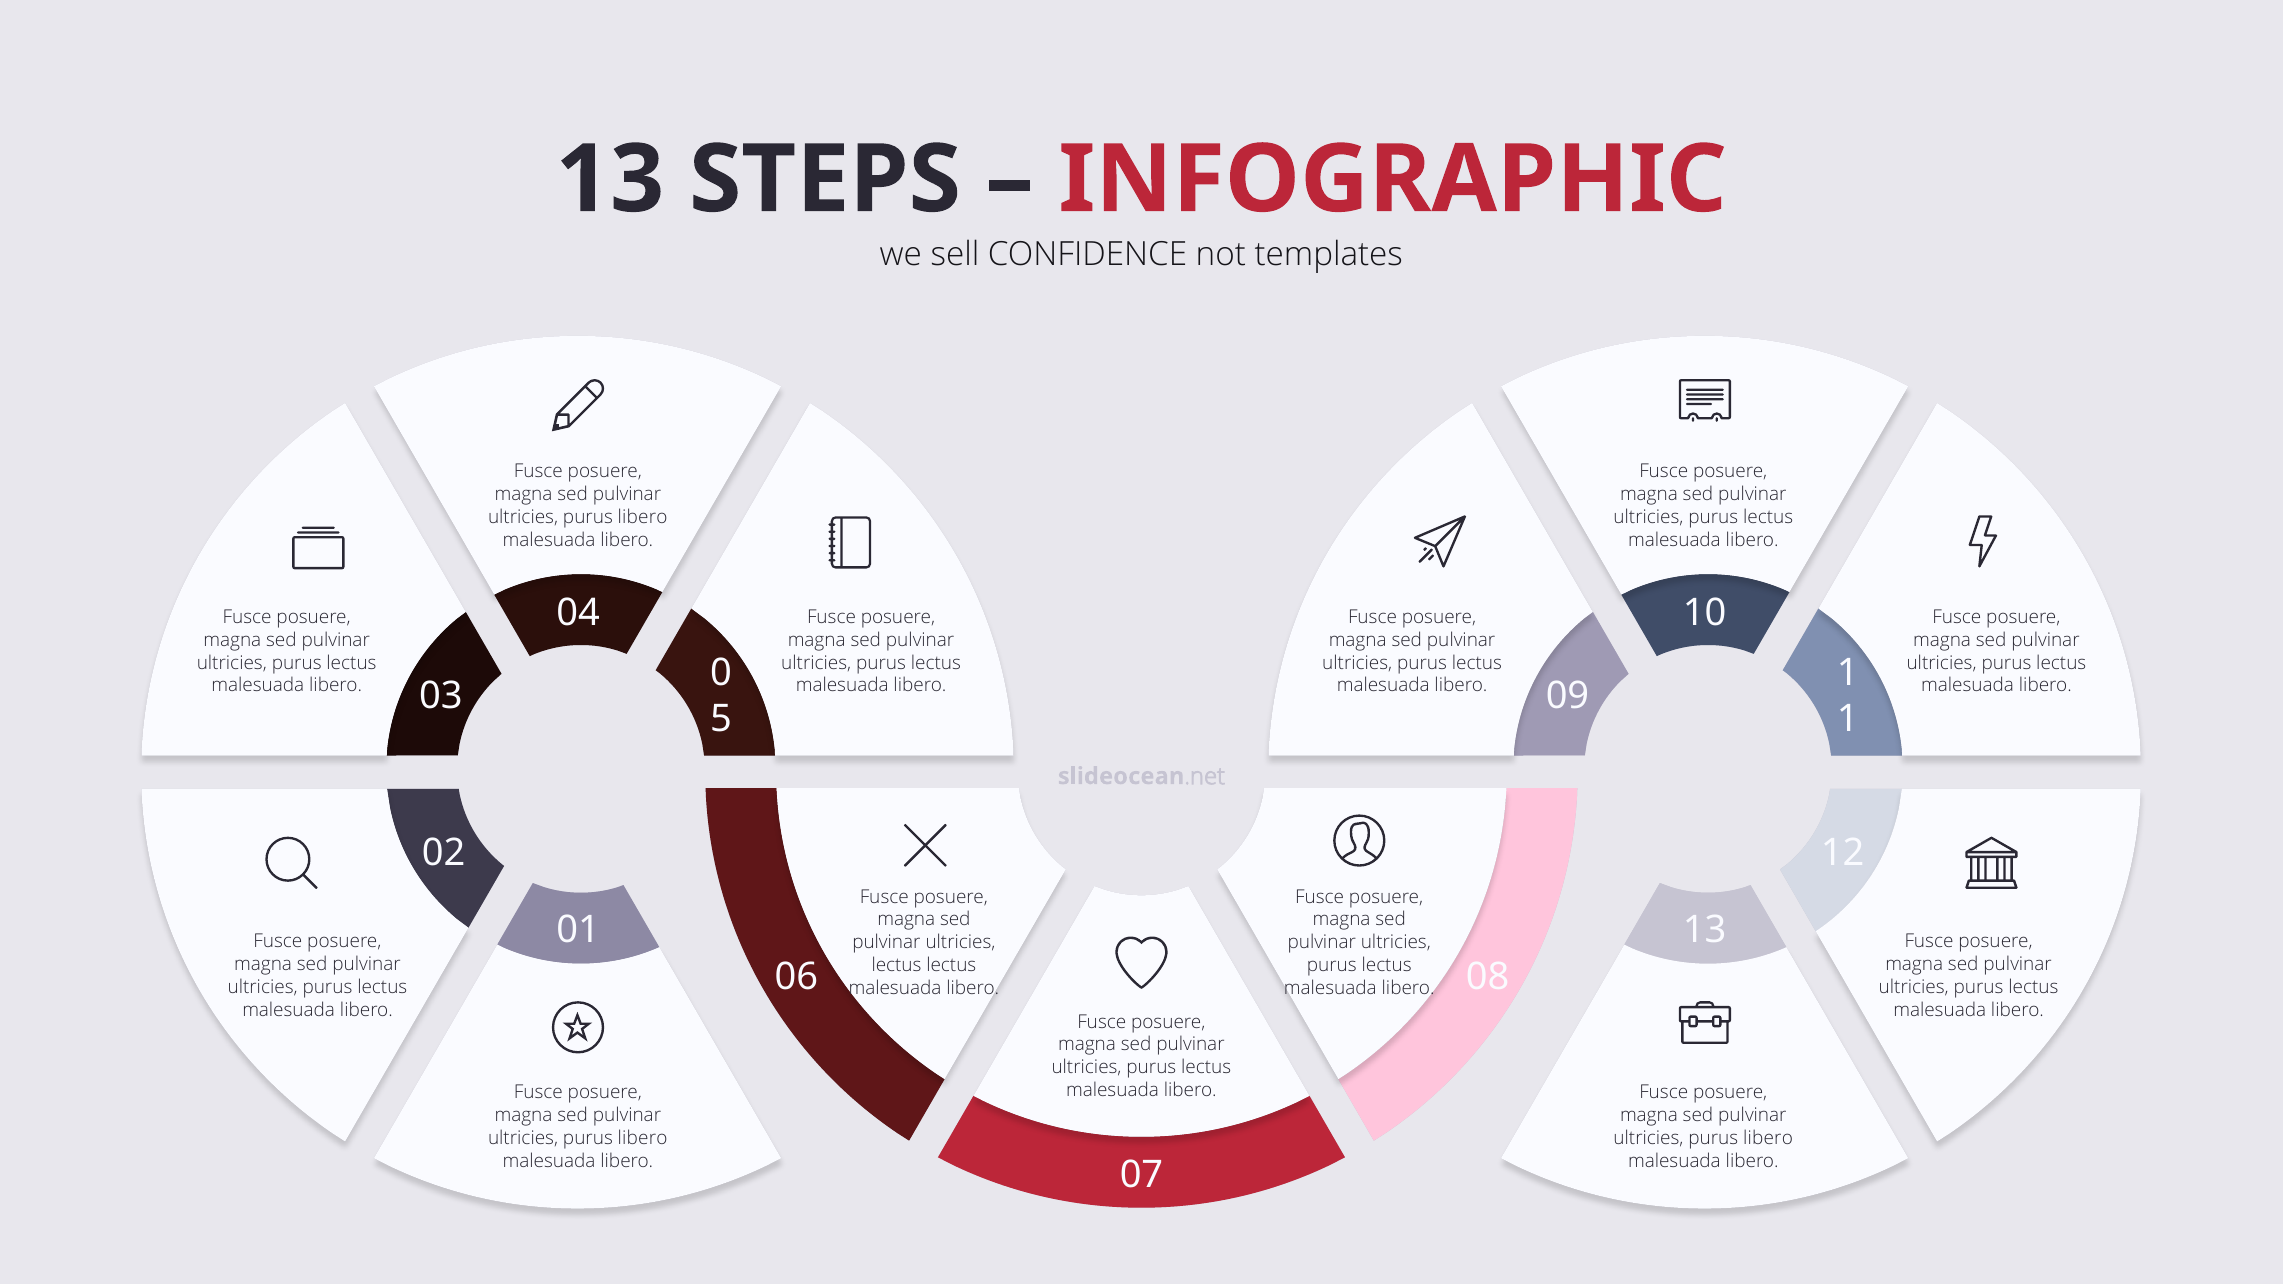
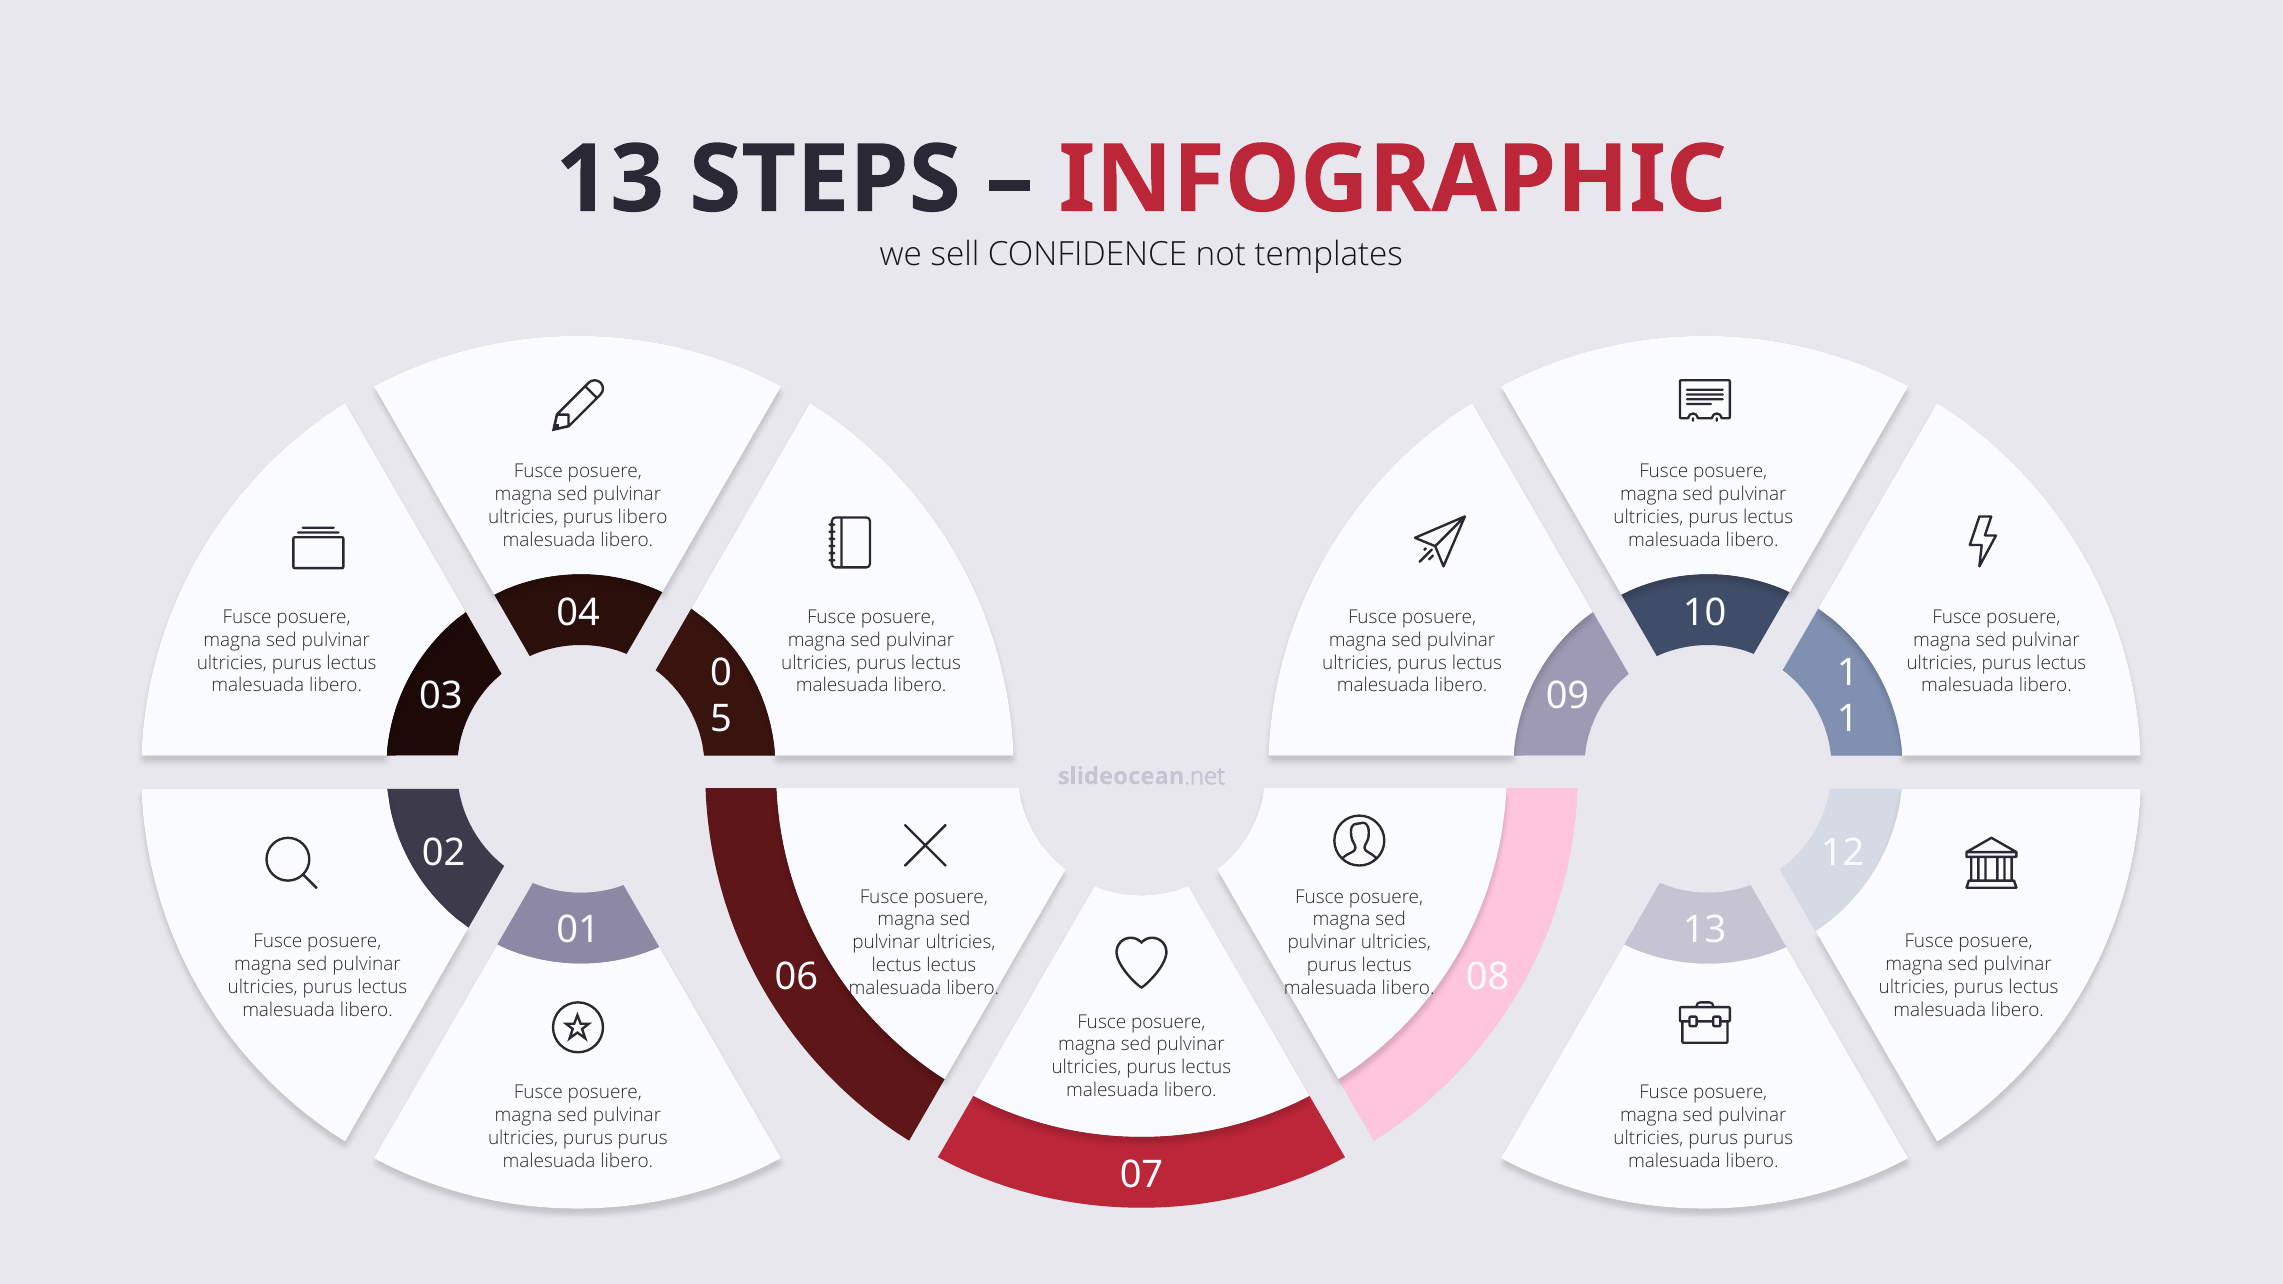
libero: libero -> purus (643, 1138)
libero: libero -> purus (1768, 1138)
